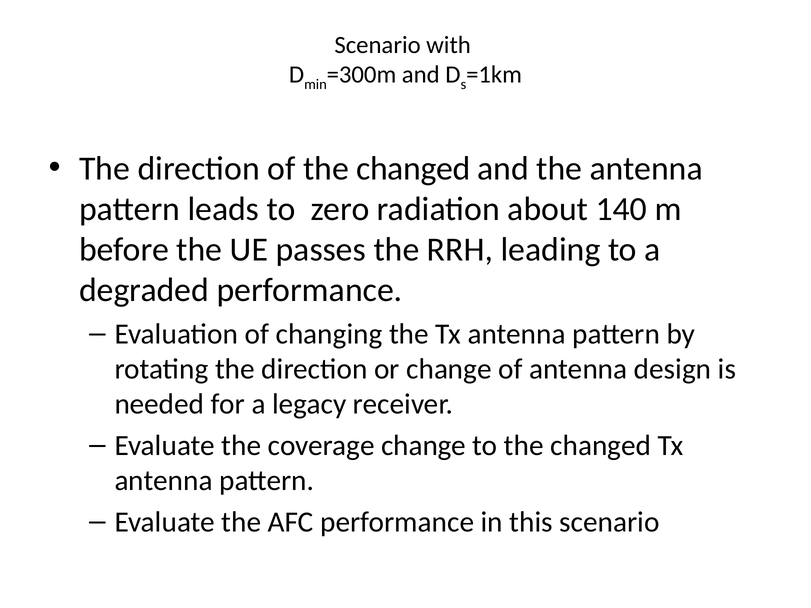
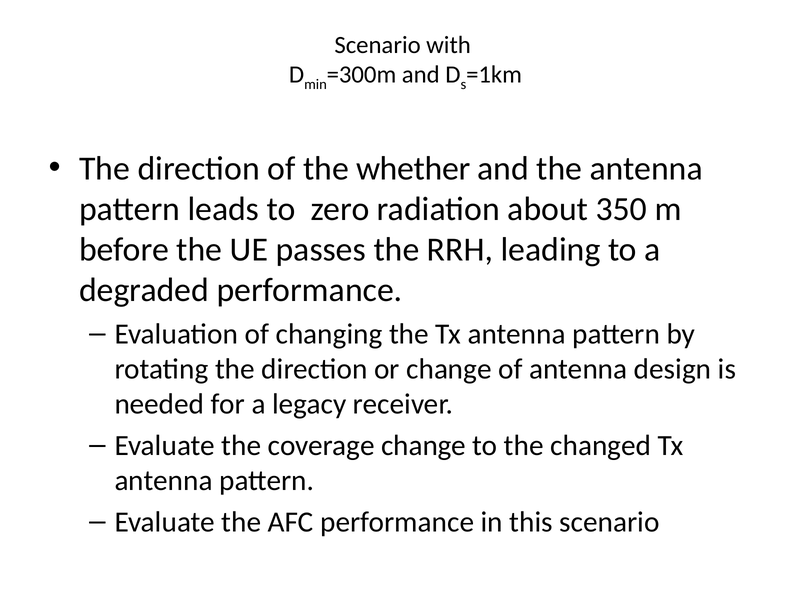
of the changed: changed -> whether (413, 169)
140: 140 -> 350 (621, 209)
